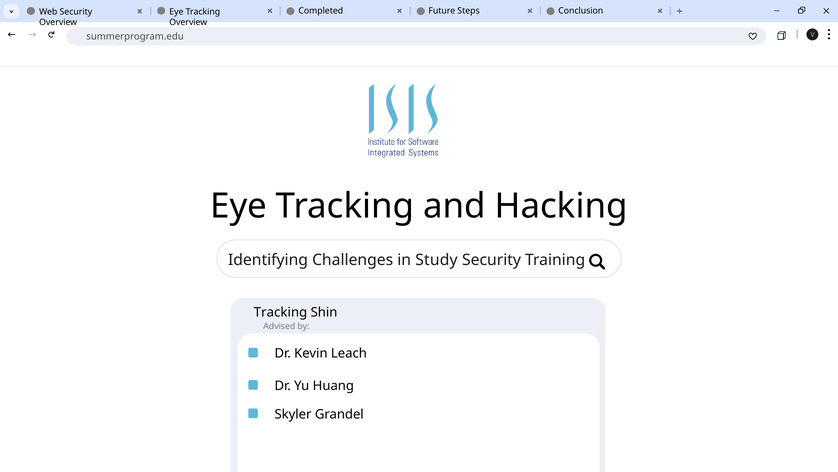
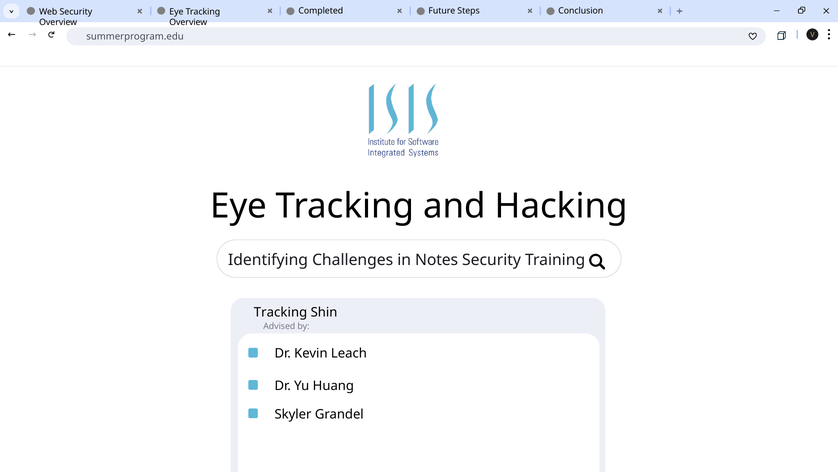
Study: Study -> Notes (437, 260)
